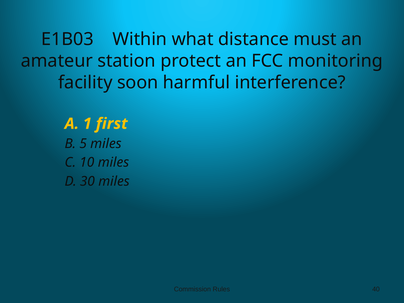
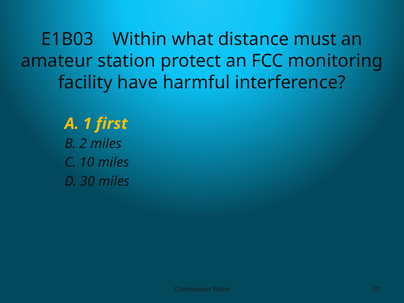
soon: soon -> have (138, 82)
5: 5 -> 2 (83, 144)
